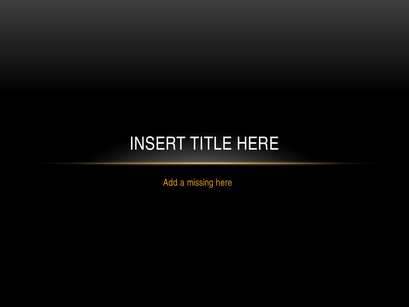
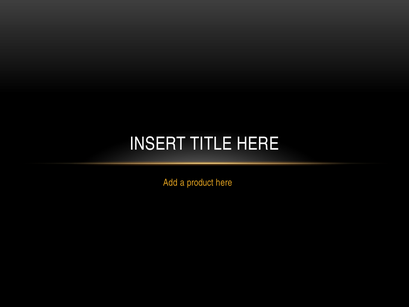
missing: missing -> product (200, 182)
